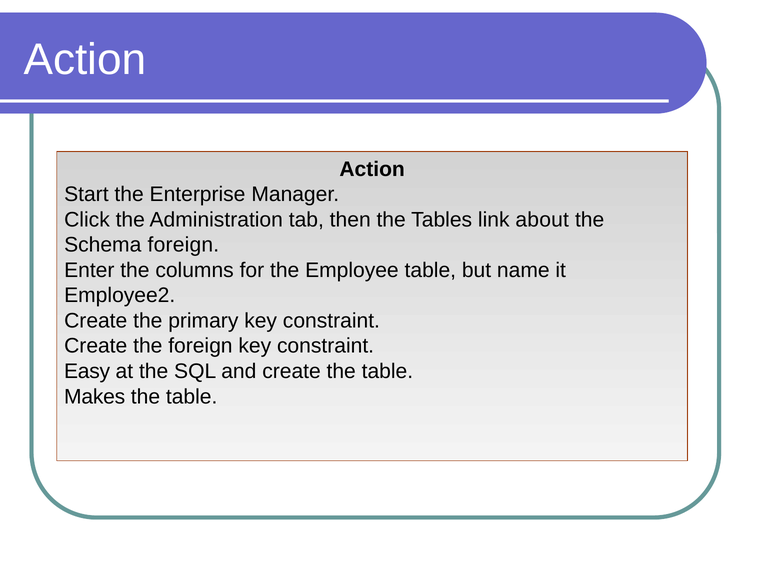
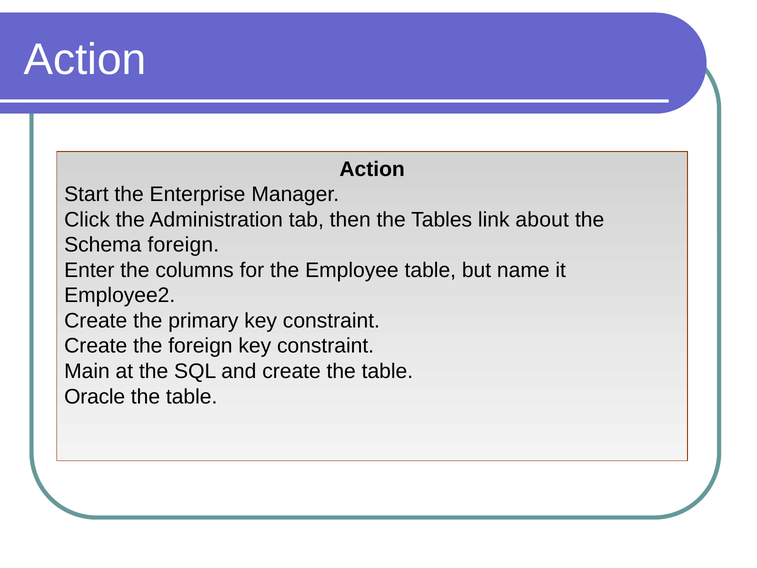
Easy: Easy -> Main (87, 371)
Makes: Makes -> Oracle (95, 396)
